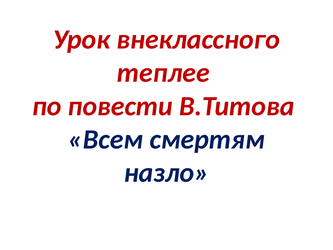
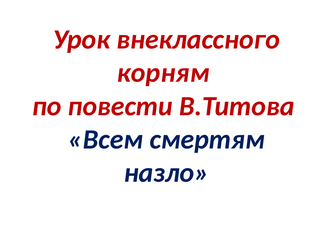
теплее: теплее -> корням (163, 73)
